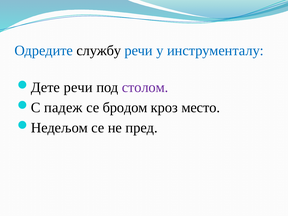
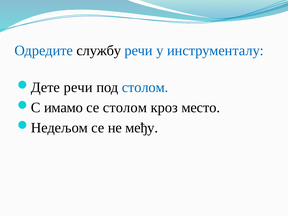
столом colour: purple -> blue (145, 87)
падеж: падеж -> имамо (63, 108)
се бродом: бродом -> столом (125, 108)
пред: пред -> међу (142, 128)
